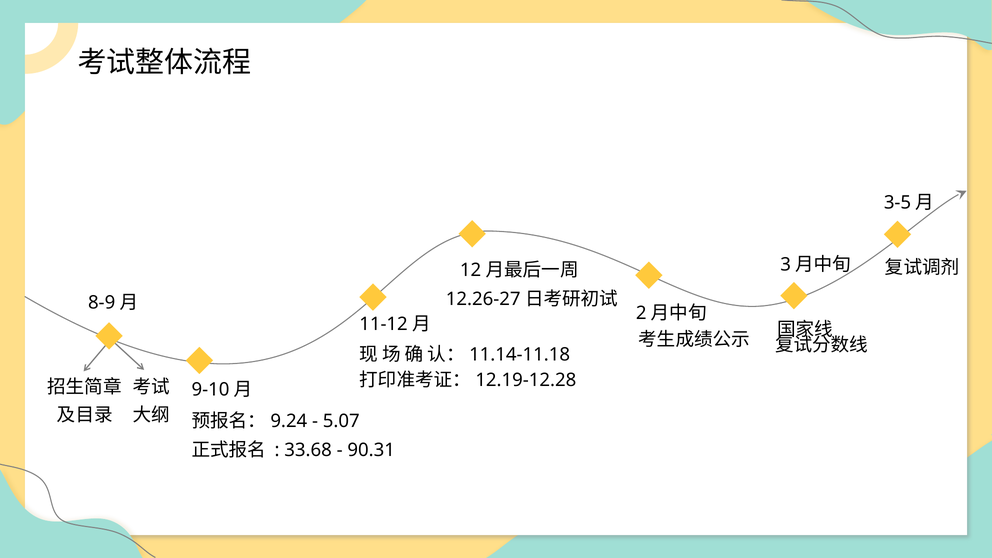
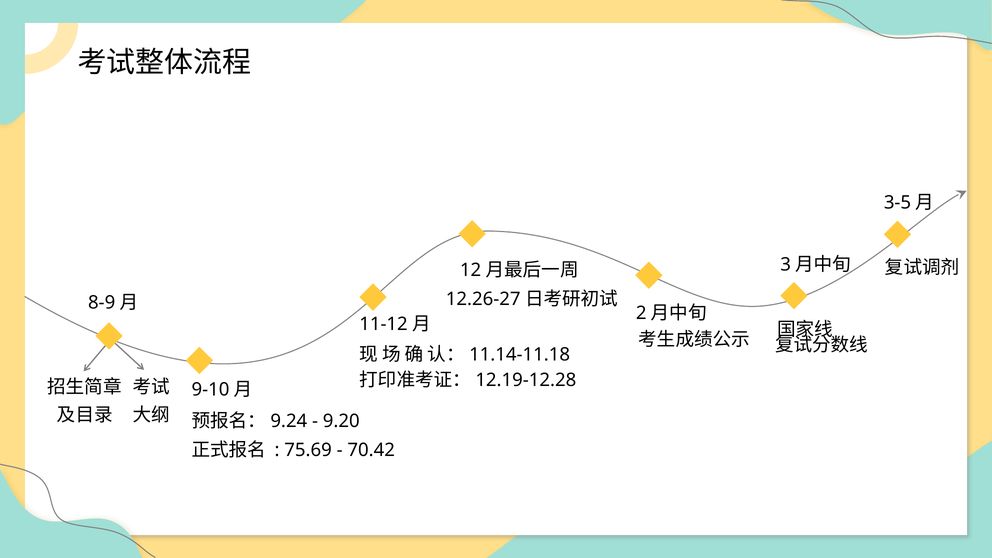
5.07: 5.07 -> 9.20 (341, 421)
33.68: 33.68 -> 75.69 (308, 450)
90.31: 90.31 -> 70.42 (371, 450)
